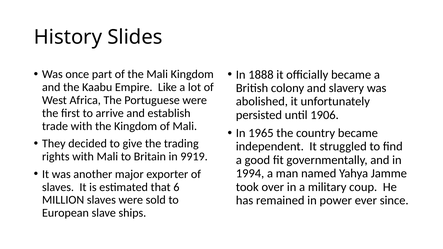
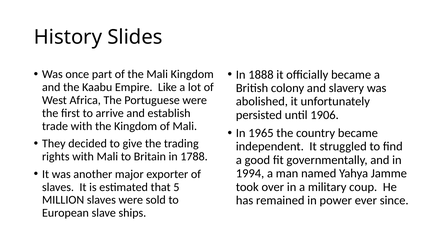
9919: 9919 -> 1788 (194, 157)
6: 6 -> 5 (176, 187)
